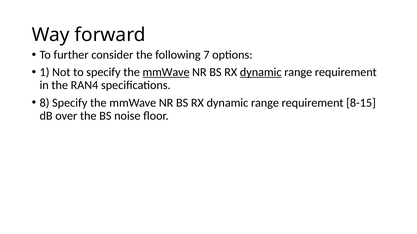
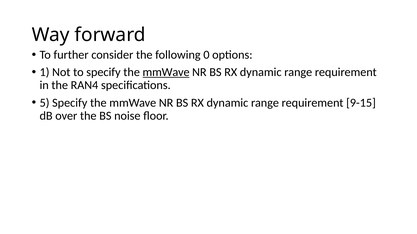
7: 7 -> 0 (206, 55)
dynamic underline: present -> none (261, 72)
8: 8 -> 5 (45, 103)
8-15: 8-15 -> 9-15 (361, 103)
